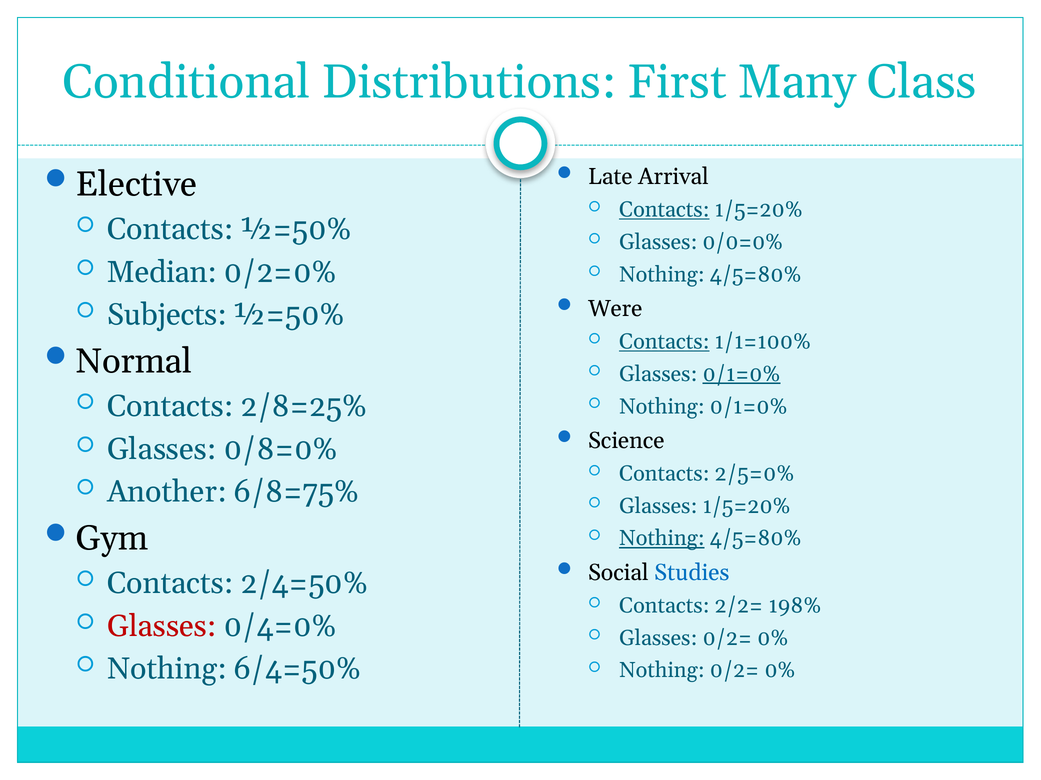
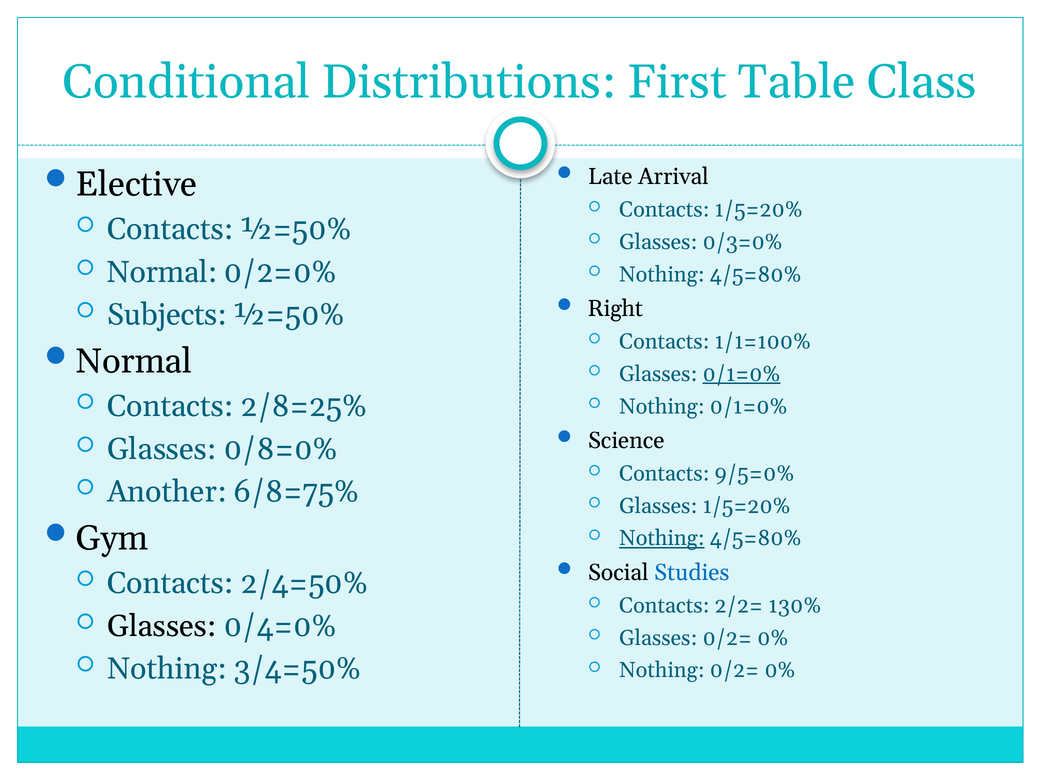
Many: Many -> Table (797, 82)
Contacts underline: present -> none (664, 210)
0/0=0%: 0/0=0% -> 0/3=0% (743, 242)
Median: Median -> Normal (162, 272)
Were: Were -> Right (615, 309)
Contacts underline: present -> none (664, 342)
2/5=0%: 2/5=0% -> 9/5=0% (754, 474)
198%: 198% -> 130% (795, 606)
Glasses colour: red -> black (162, 627)
6/4=50%: 6/4=50% -> 3/4=50% (297, 670)
